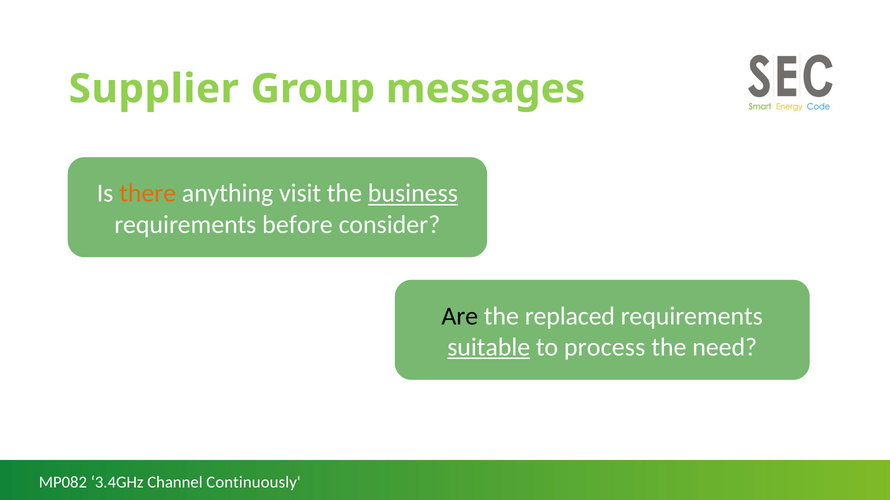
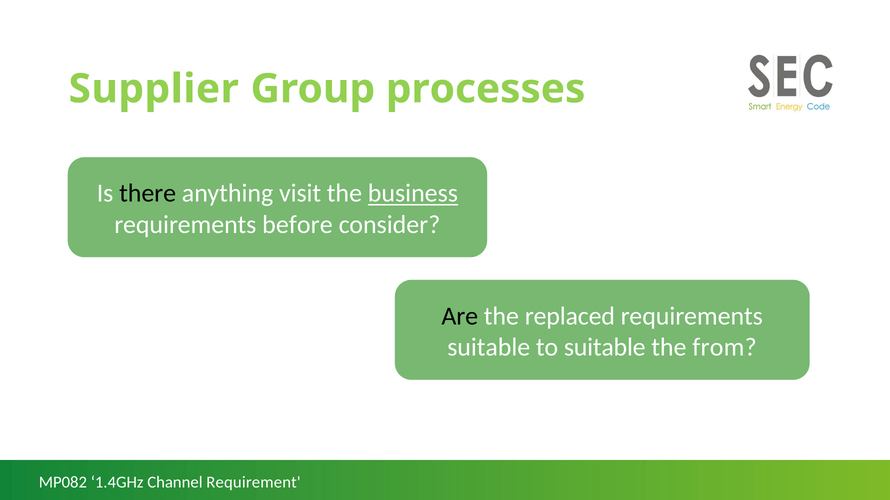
messages: messages -> processes (486, 89)
there colour: orange -> black (148, 194)
suitable underline: present -> none (489, 348)
to process: process -> suitable (605, 348)
need: need -> from (725, 348)
3.4GHz: 3.4GHz -> 1.4GHz (117, 483)
Continuously: Continuously -> Requirement (253, 483)
